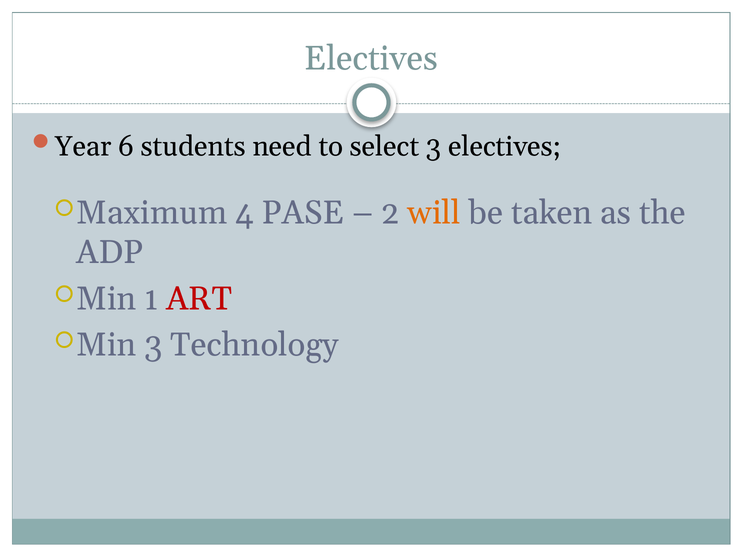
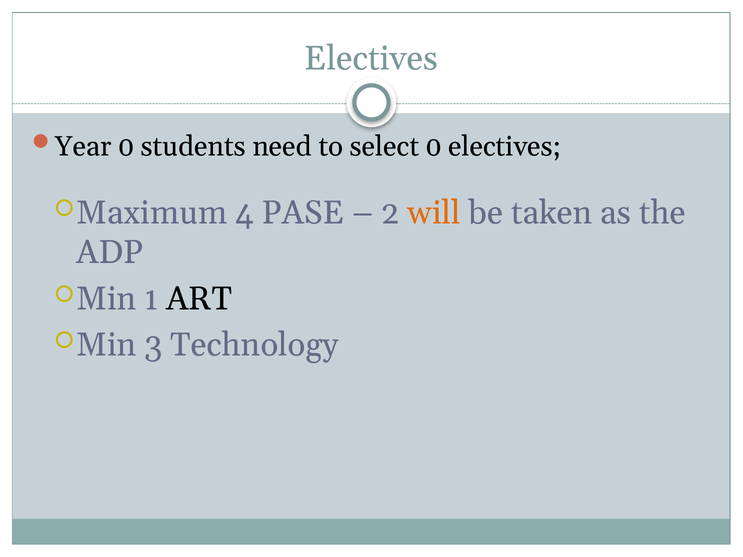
Year 6: 6 -> 0 (126, 146)
select 3: 3 -> 0 (434, 146)
ART colour: red -> black (199, 299)
